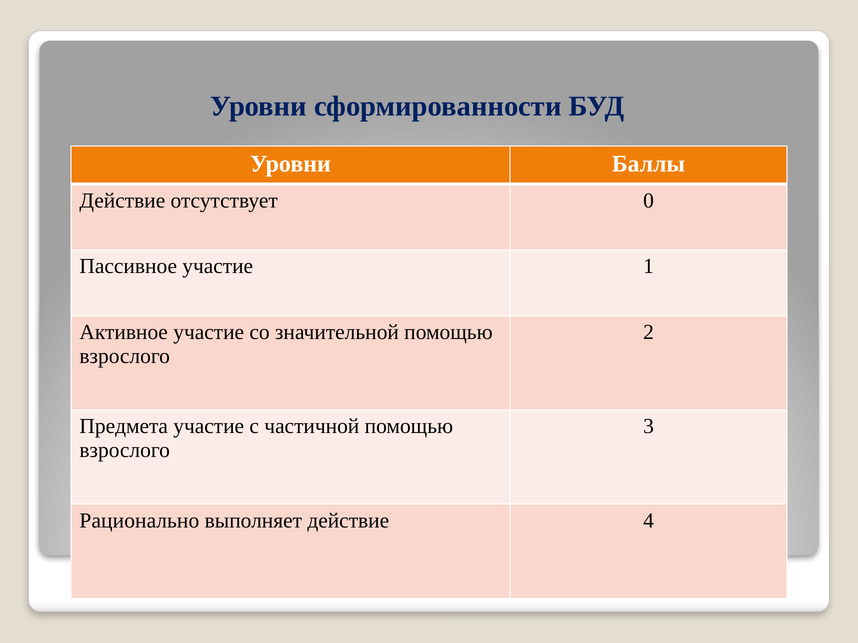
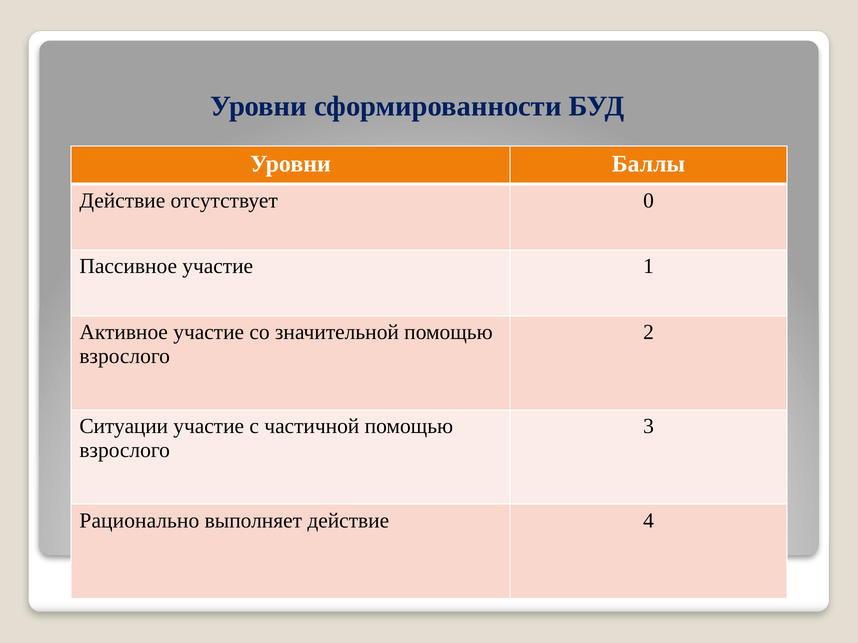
Предмета: Предмета -> Ситуации (124, 427)
